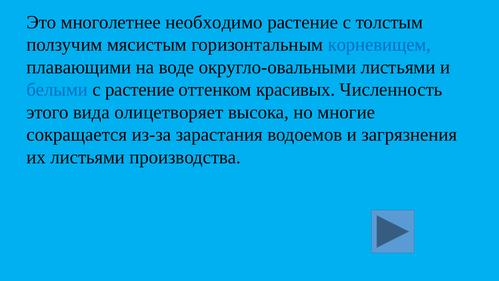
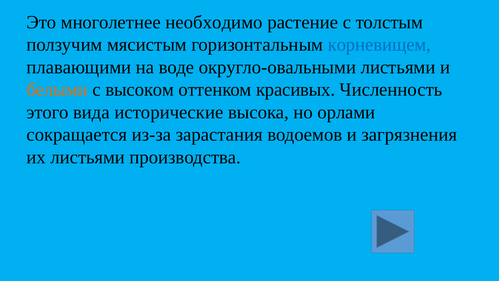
белыми colour: blue -> orange (57, 90)
с растение: растение -> высоком (140, 90)
олицетворяет: олицетворяет -> исторические (169, 112)
многие: многие -> орлами (346, 112)
